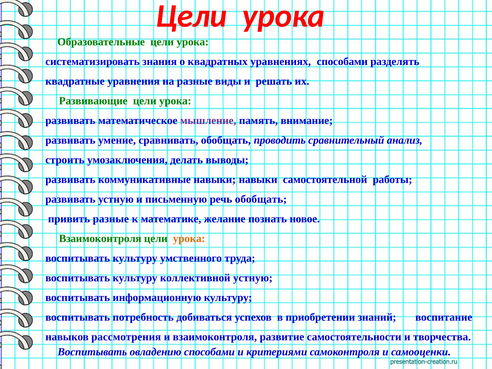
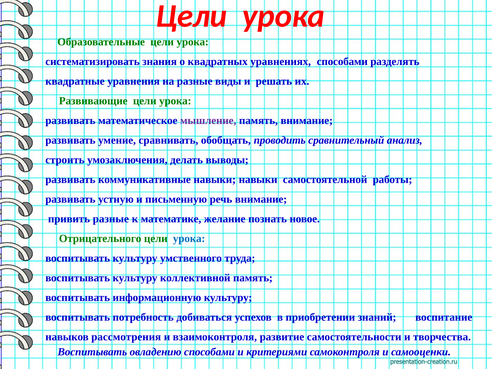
речь обобщать: обобщать -> внимание (261, 199)
Взаимоконтроля: Взаимоконтроля -> Отрицательного (100, 239)
урока colour: orange -> blue (189, 239)
коллективной устную: устную -> память (253, 278)
